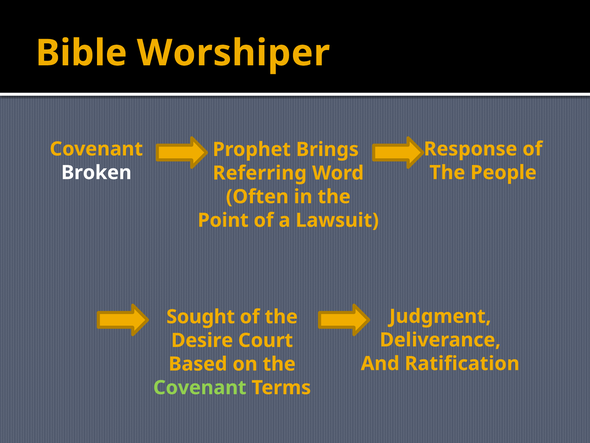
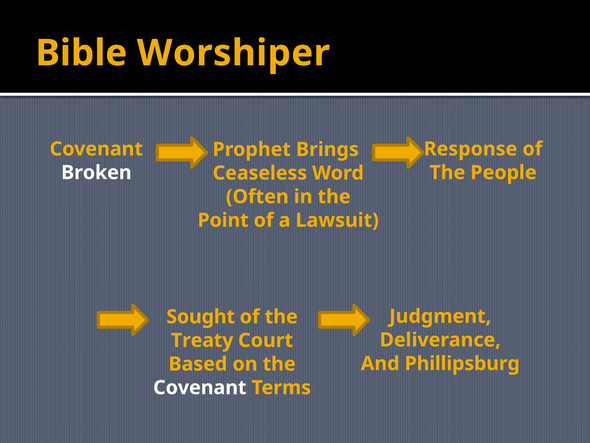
Referring: Referring -> Ceaseless (260, 173)
Desire: Desire -> Treaty (202, 340)
Ratification: Ratification -> Phillipsburg (462, 363)
Covenant colour: light green -> white (200, 387)
